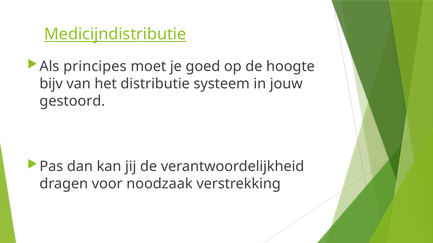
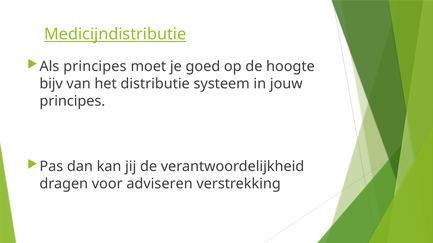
gestoord: gestoord -> principes (72, 101)
noodzaak: noodzaak -> adviseren (160, 184)
